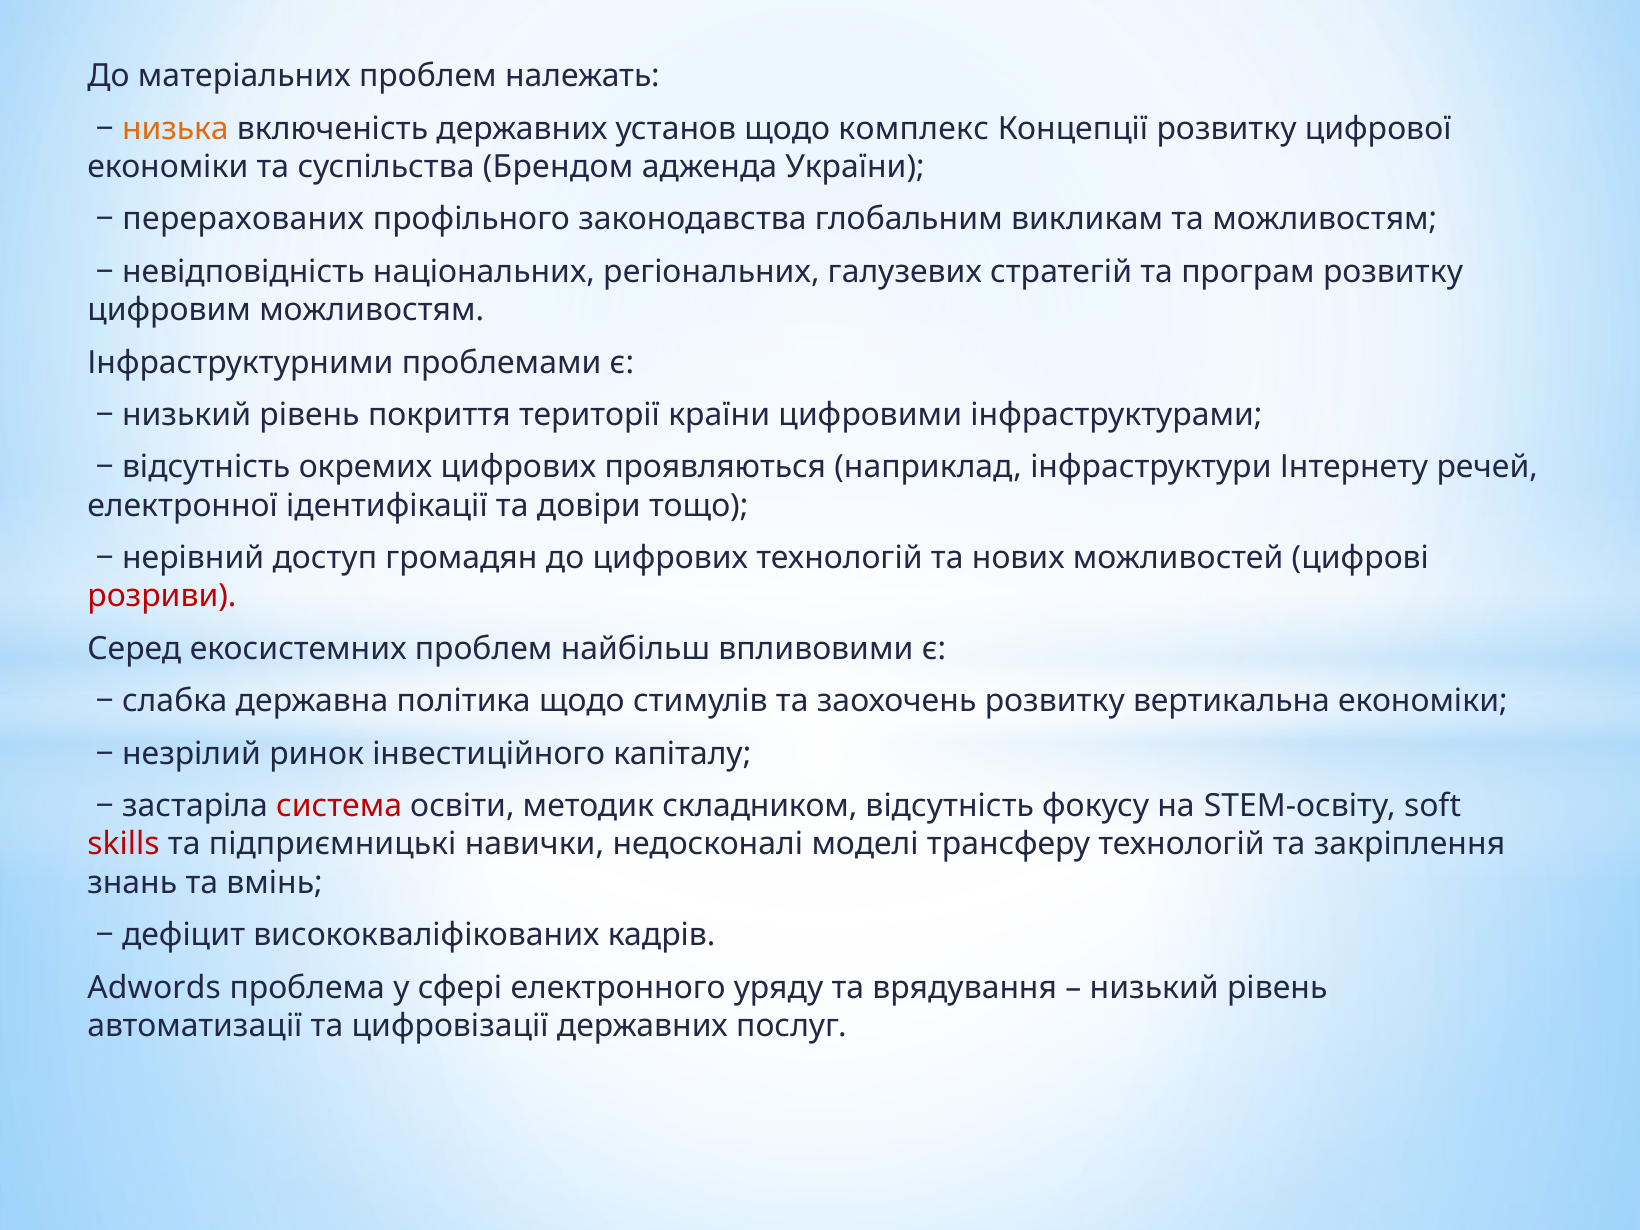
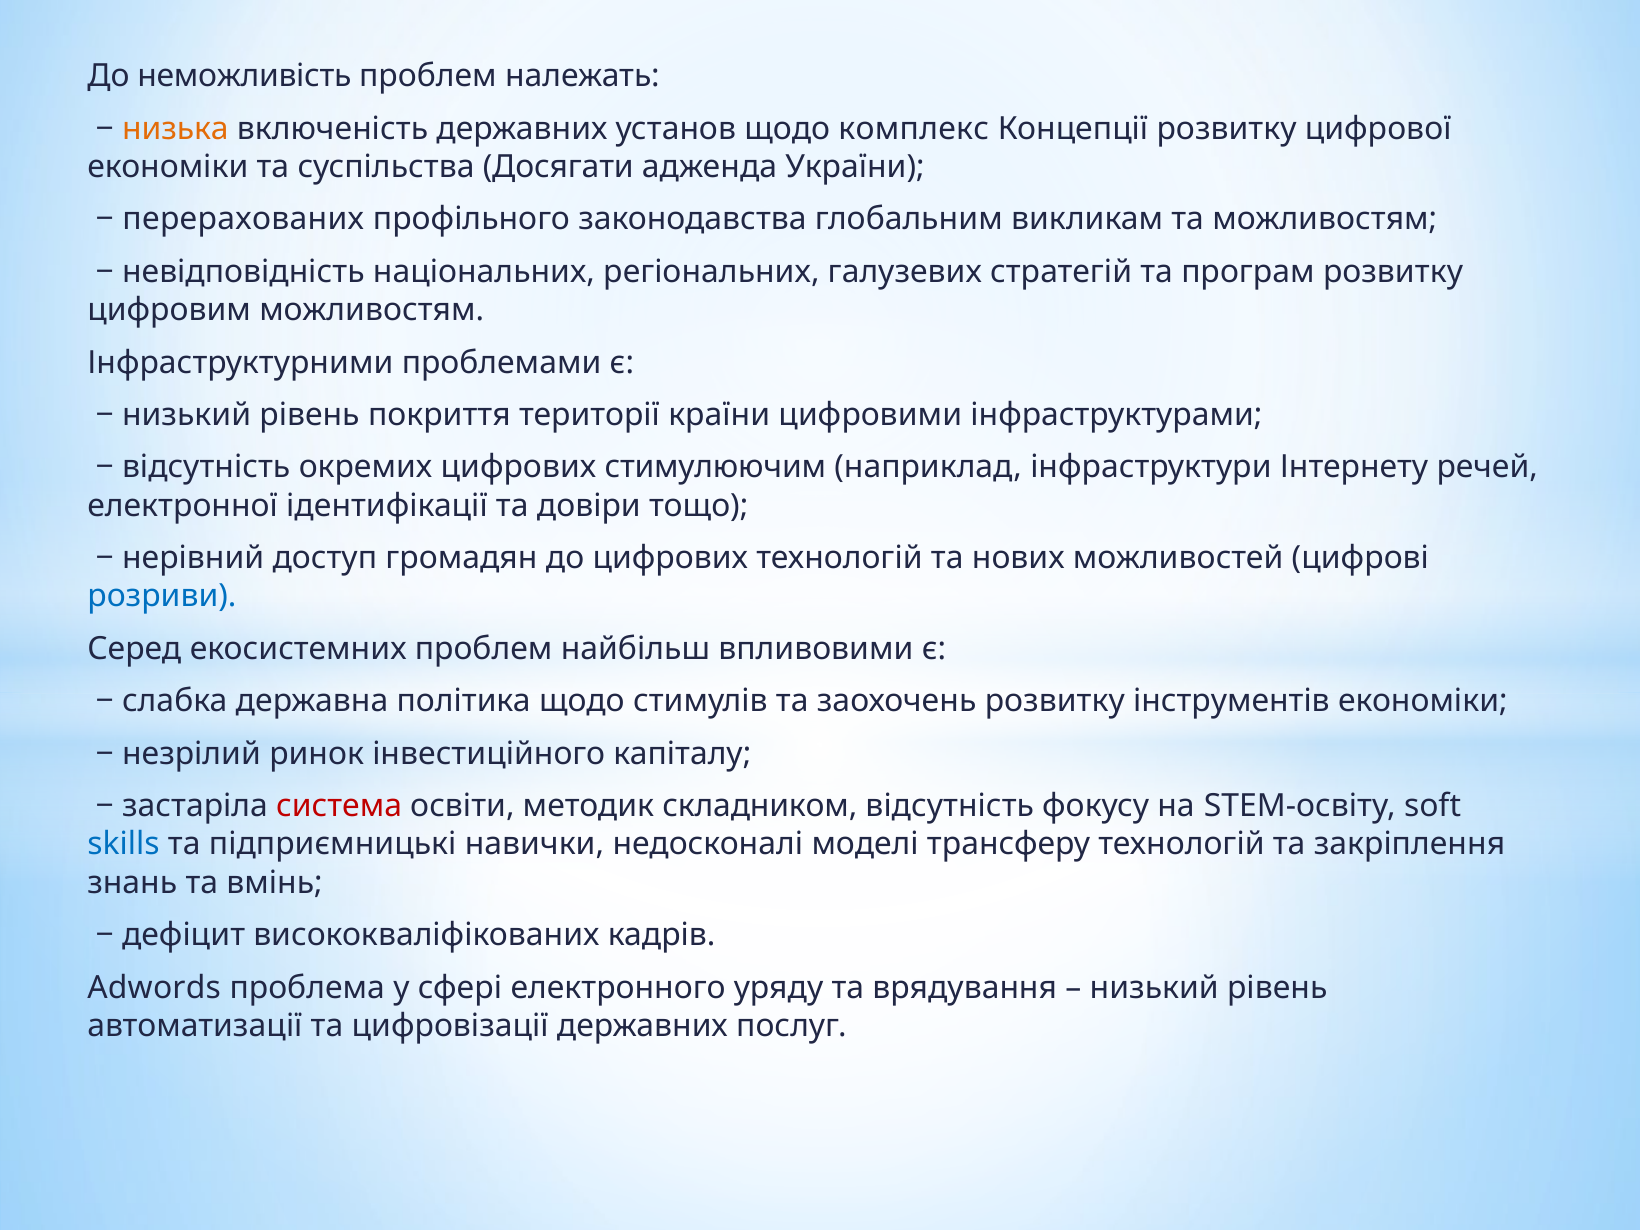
матеріальних: матеріальних -> неможливість (244, 76)
Брендом: Брендом -> Досягати (558, 167)
проявляються: проявляються -> стимулюючим (715, 467)
розриви colour: red -> blue (162, 596)
вертикальна: вертикальна -> інструментів (1231, 701)
skills colour: red -> blue (124, 844)
